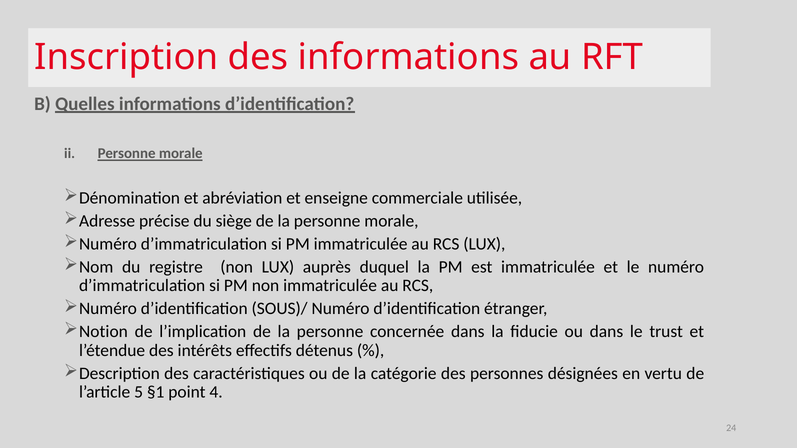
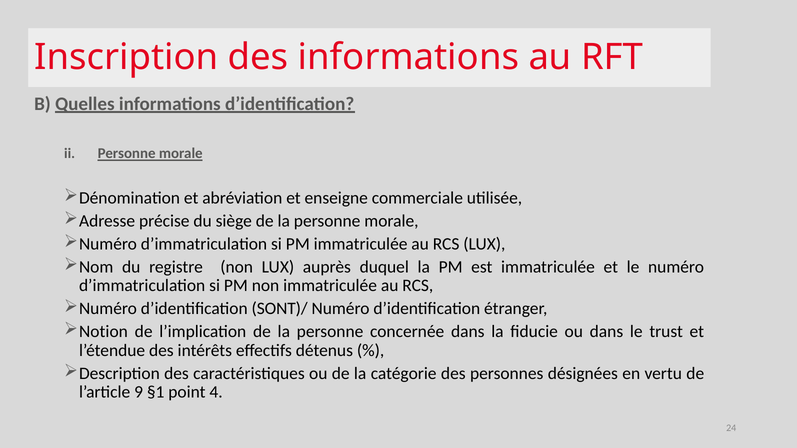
SOUS)/: SOUS)/ -> SONT)/ (280, 309)
5: 5 -> 9 (139, 392)
